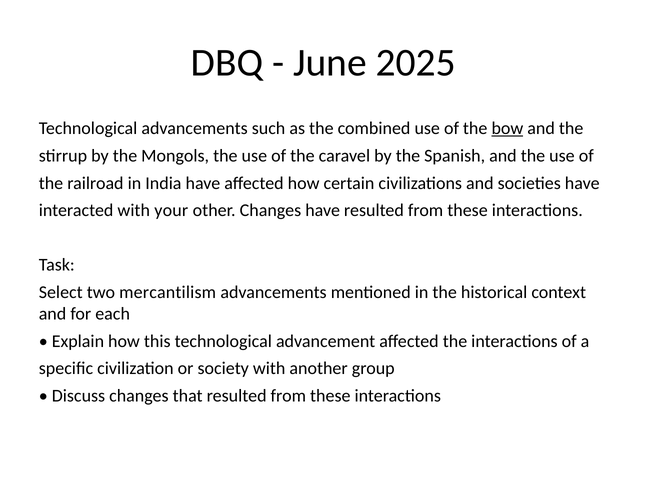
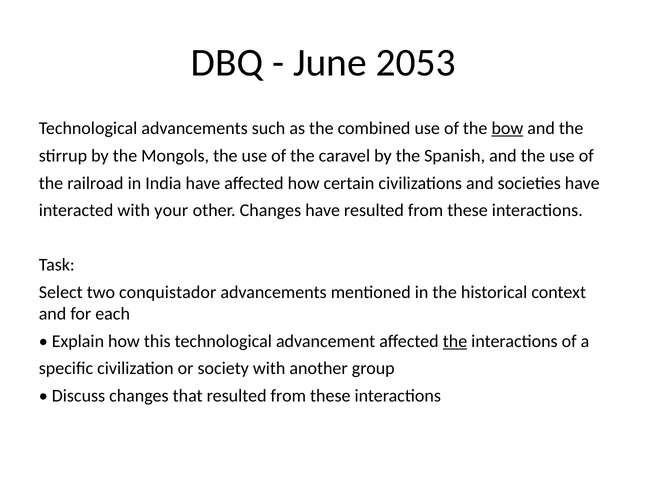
2025: 2025 -> 2053 (416, 63)
mercantilism: mercantilism -> conquistador (168, 293)
the underline: none -> present (455, 341)
